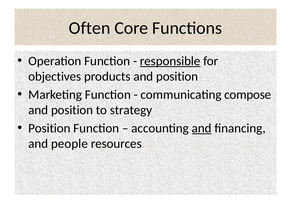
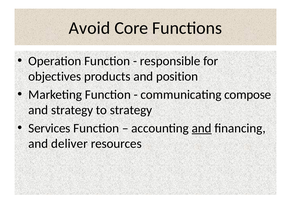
Often: Often -> Avoid (90, 28)
responsible underline: present -> none (170, 61)
position: position -> strategy (72, 110)
Position: Position -> Services (49, 128)
people: people -> deliver (69, 144)
